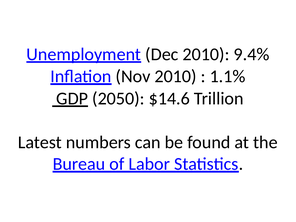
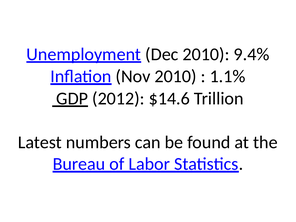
2050: 2050 -> 2012 (118, 98)
